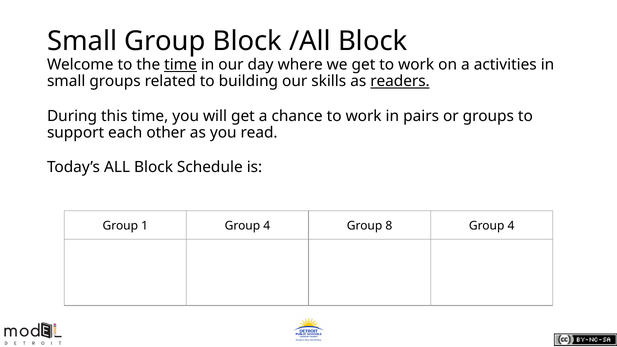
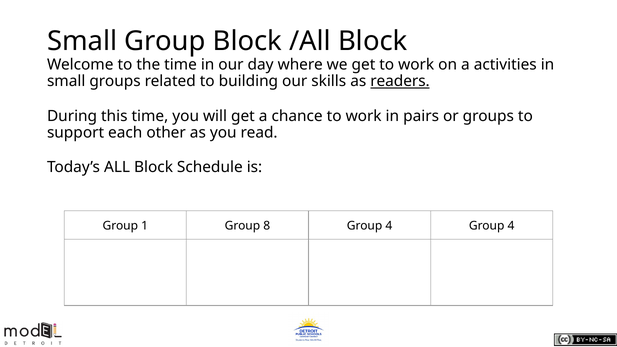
time underline: present -> none (181, 65)
1 Group 4: 4 -> 8 (267, 226)
8: 8 -> 4 (389, 226)
